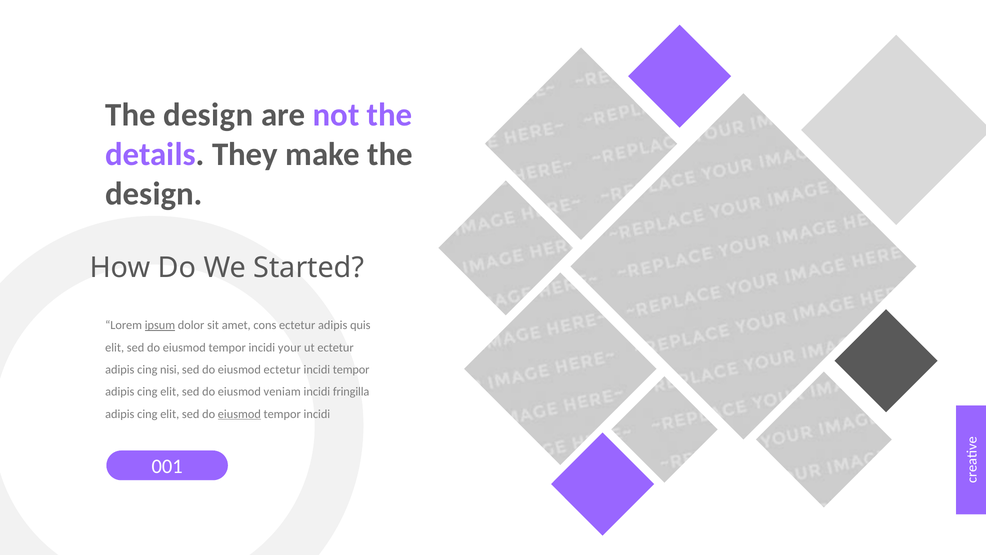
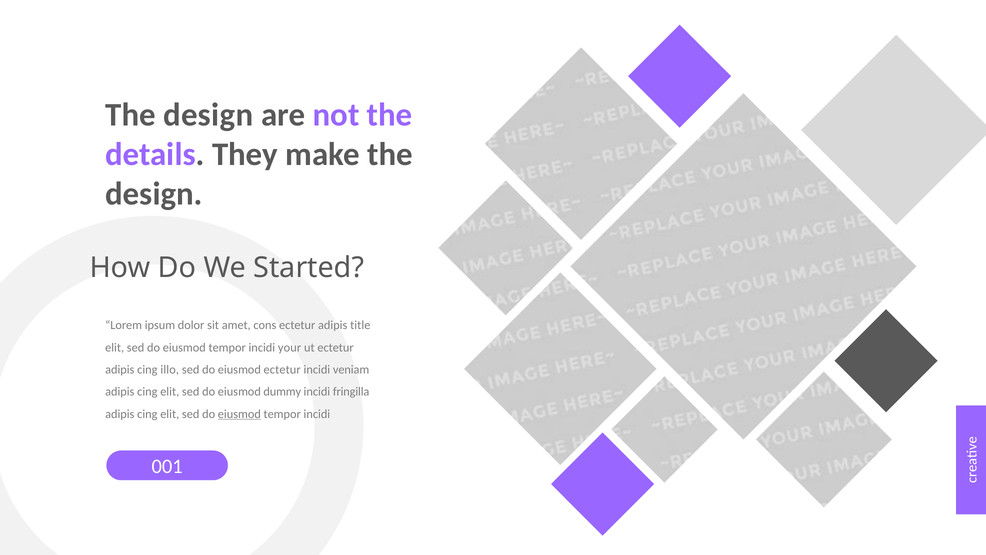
ipsum underline: present -> none (160, 325)
quis: quis -> title (360, 325)
nisi: nisi -> illo (170, 369)
incidi tempor: tempor -> veniam (351, 369)
veniam: veniam -> dummy (282, 392)
